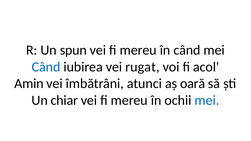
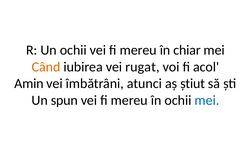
Un spun: spun -> ochii (73, 50)
în când: când -> chiar (187, 50)
Când colour: blue -> orange (46, 67)
oară: oară -> știut (193, 84)
chiar: chiar -> spun (64, 100)
